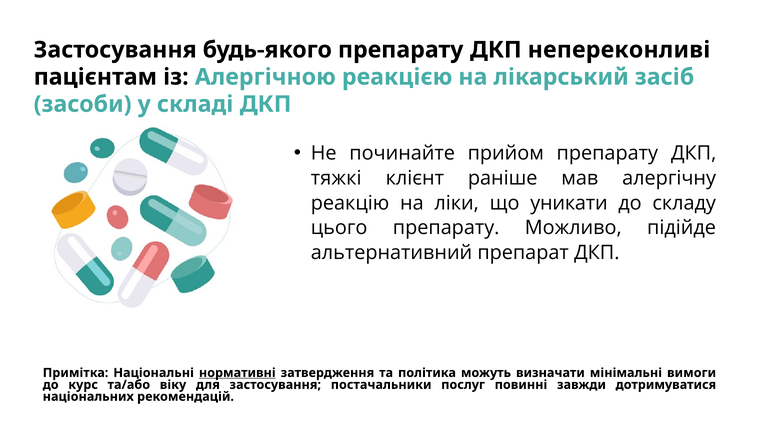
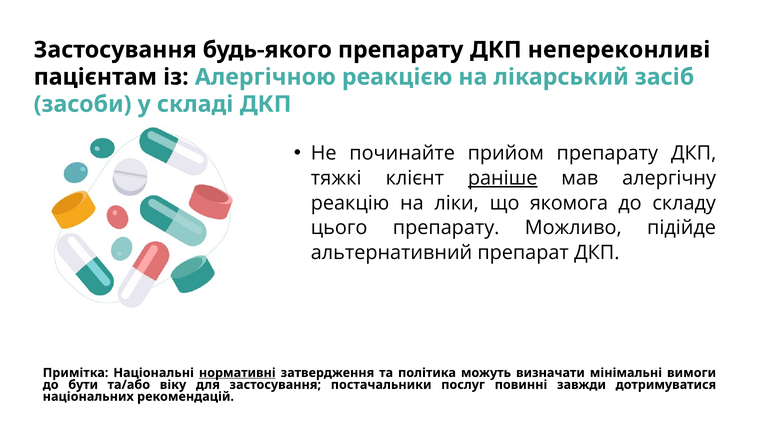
раніше underline: none -> present (503, 178)
уникати: уникати -> якомога (569, 203)
курс: курс -> бути (83, 385)
